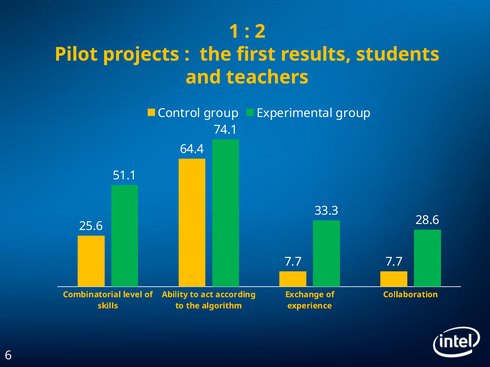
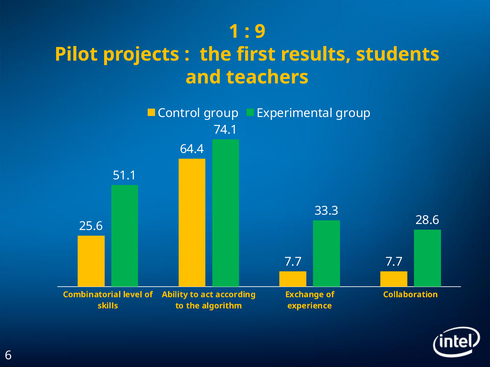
2: 2 -> 9 (260, 32)
